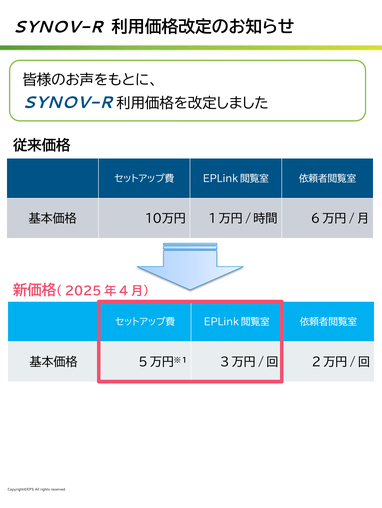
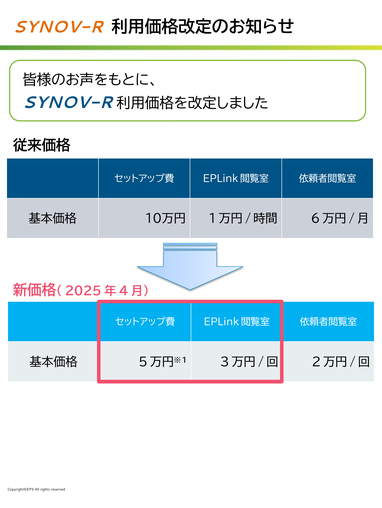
SYNOV-R colour: black -> orange (58, 27)
